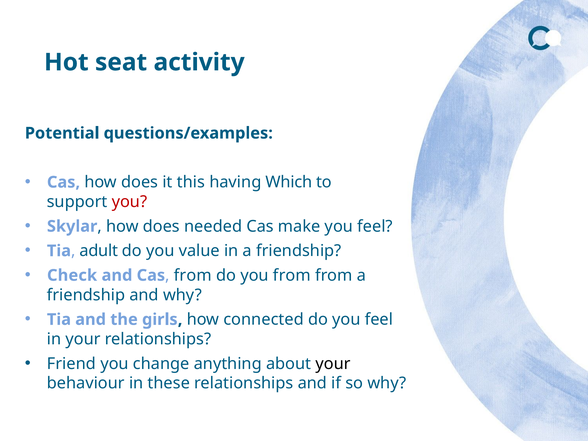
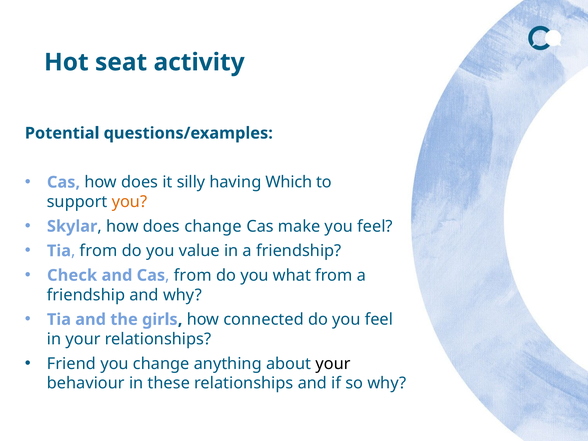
this: this -> silly (191, 182)
you colour: red -> orange (129, 202)
does needed: needed -> change (213, 226)
adult: adult -> from (99, 251)
you from: from -> what (292, 275)
